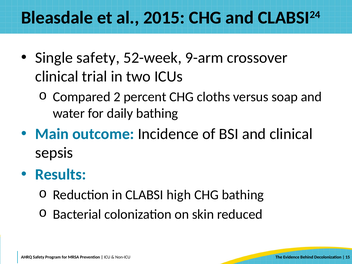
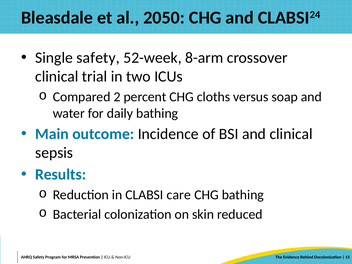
2015: 2015 -> 2050 (164, 18)
9-arm: 9-arm -> 8-arm (204, 58)
high: high -> care (179, 195)
